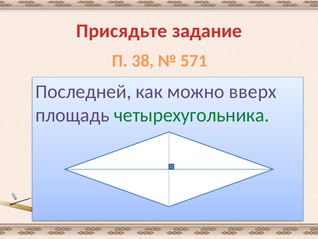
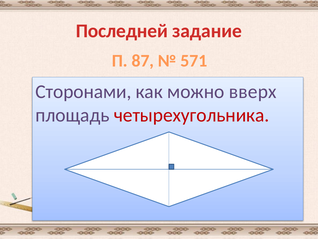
Присядьте: Присядьте -> Последней (122, 31)
38: 38 -> 87 (143, 61)
Последней: Последней -> Сторонами (83, 92)
четырехугольника colour: green -> red (192, 115)
